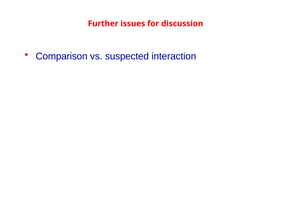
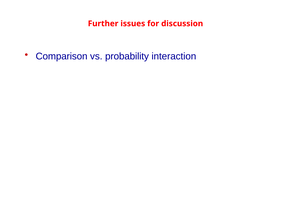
suspected: suspected -> probability (127, 56)
